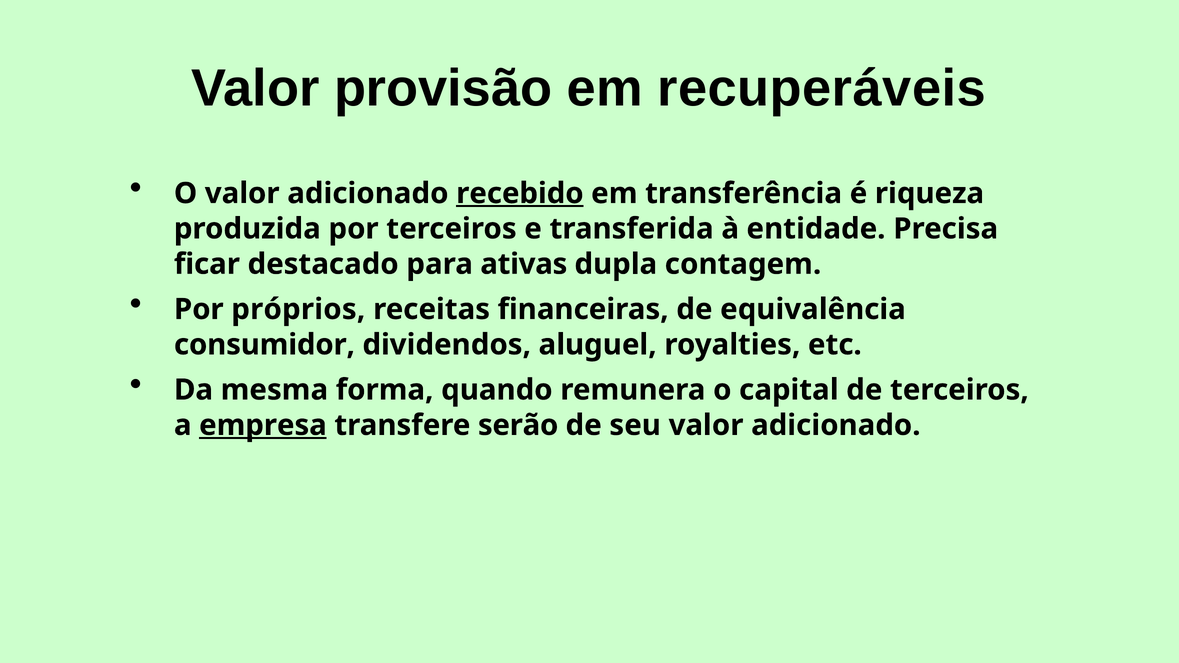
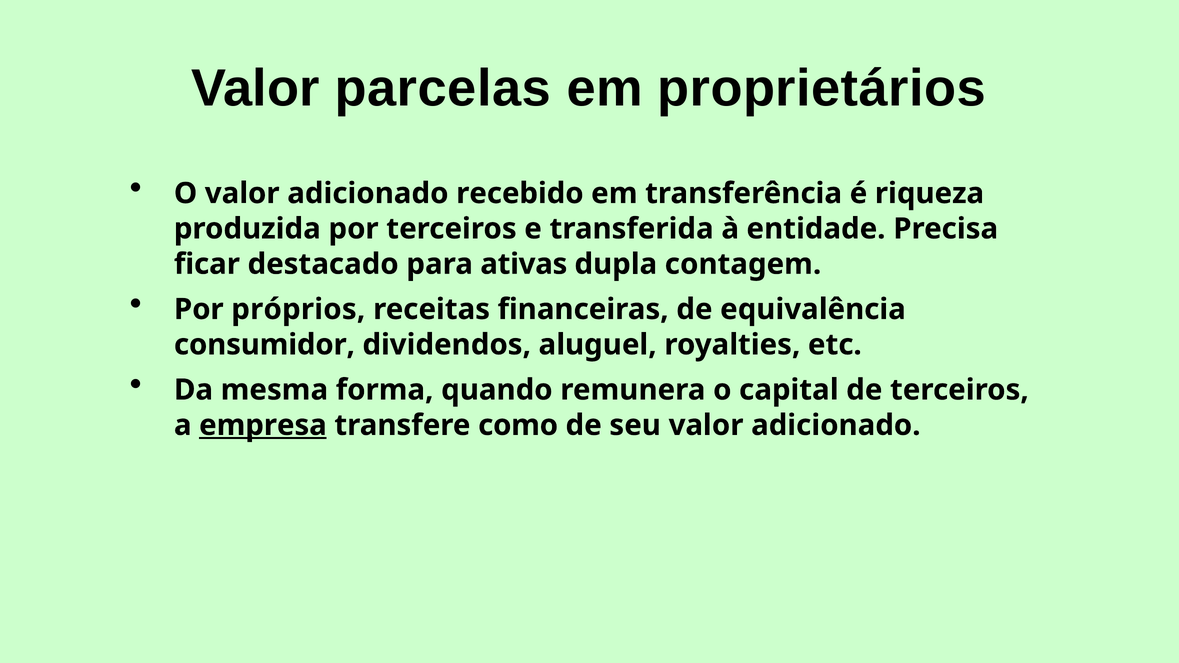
provisão: provisão -> parcelas (443, 88)
recuperáveis: recuperáveis -> proprietários (822, 88)
recebido underline: present -> none (520, 193)
serão: serão -> como (518, 425)
